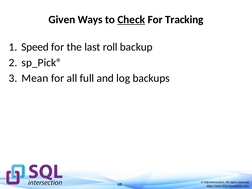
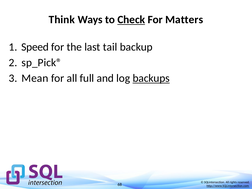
Given: Given -> Think (62, 20)
Tracking: Tracking -> Matters (184, 20)
roll: roll -> tail (110, 47)
backups underline: none -> present (151, 78)
